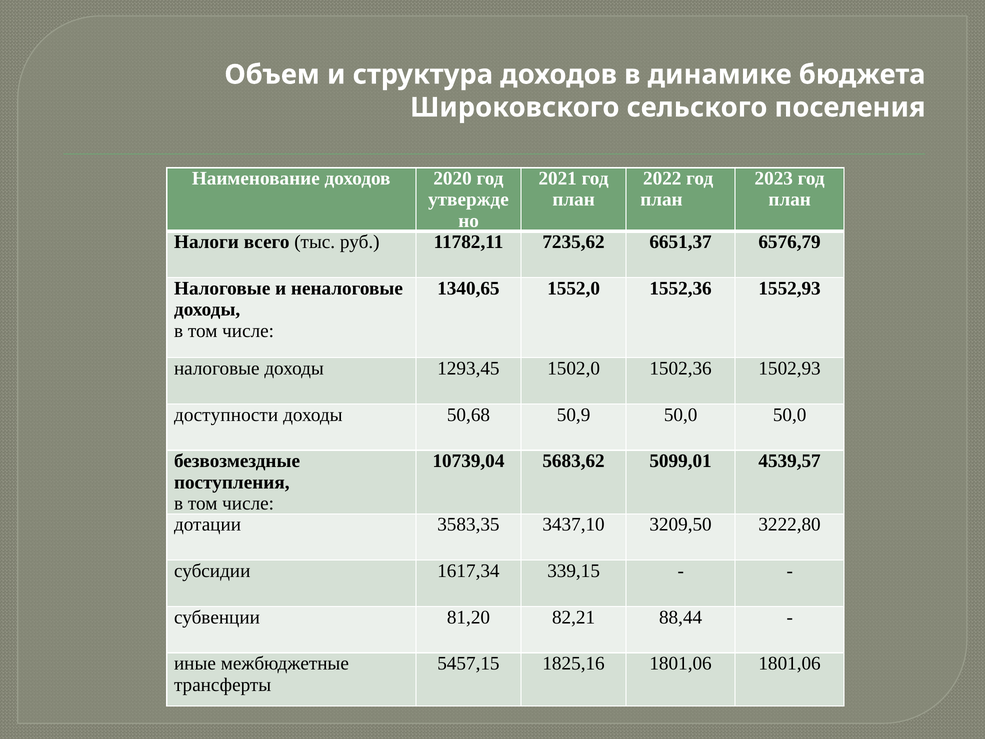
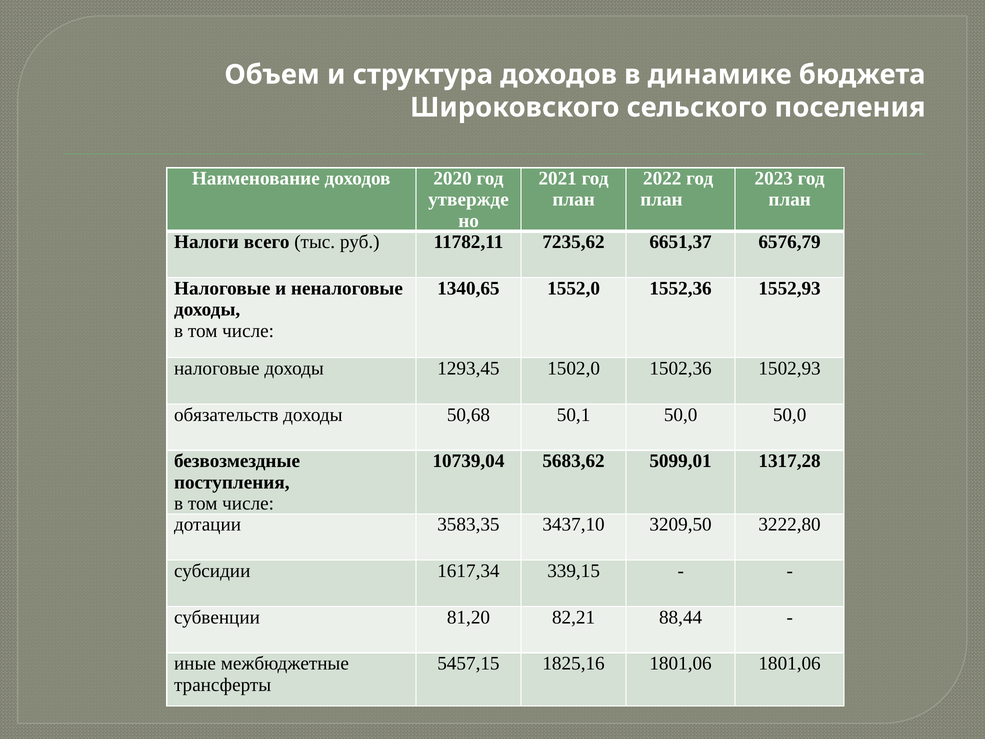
доступности: доступности -> обязательств (226, 415)
50,9: 50,9 -> 50,1 (574, 415)
4539,57: 4539,57 -> 1317,28 (790, 461)
